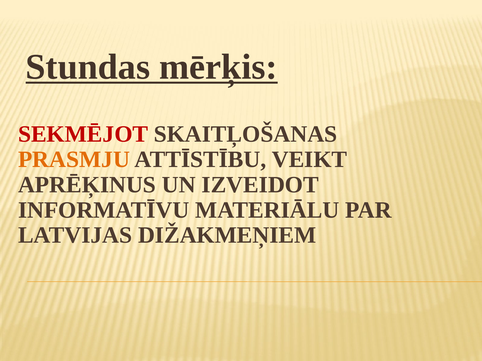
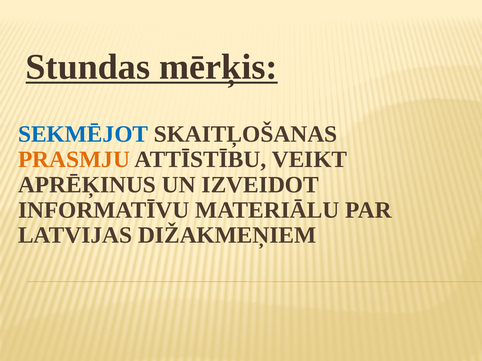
SEKMĒJOT colour: red -> blue (83, 134)
